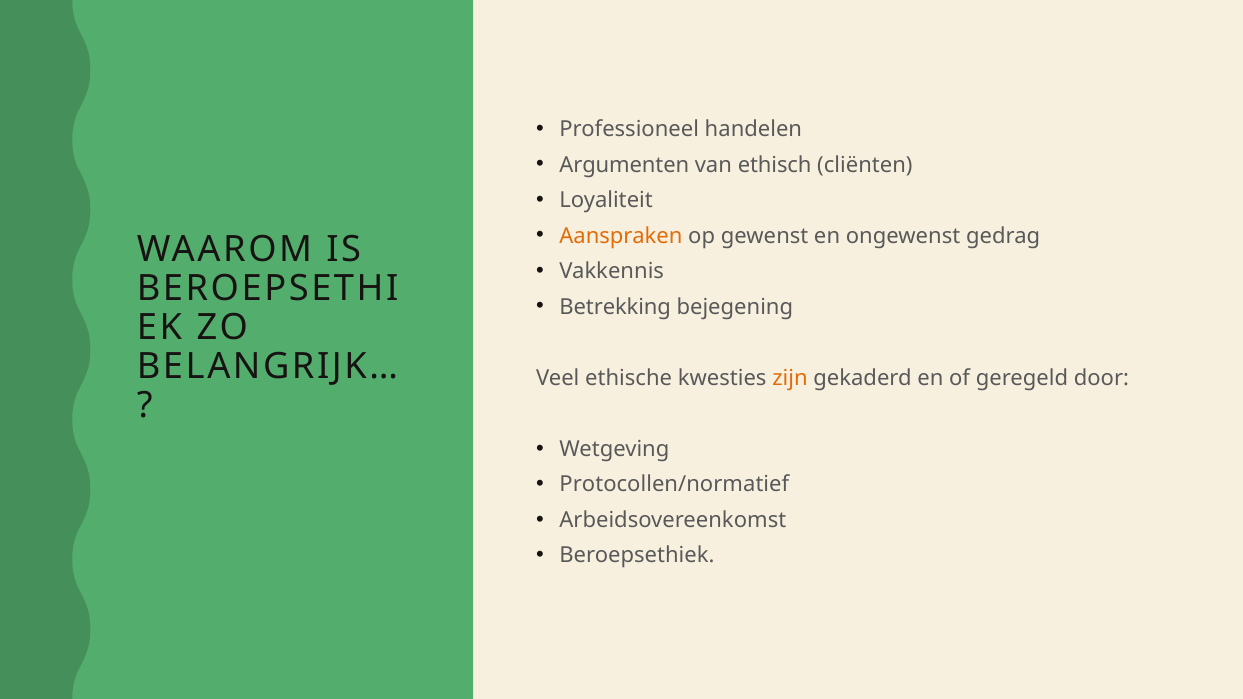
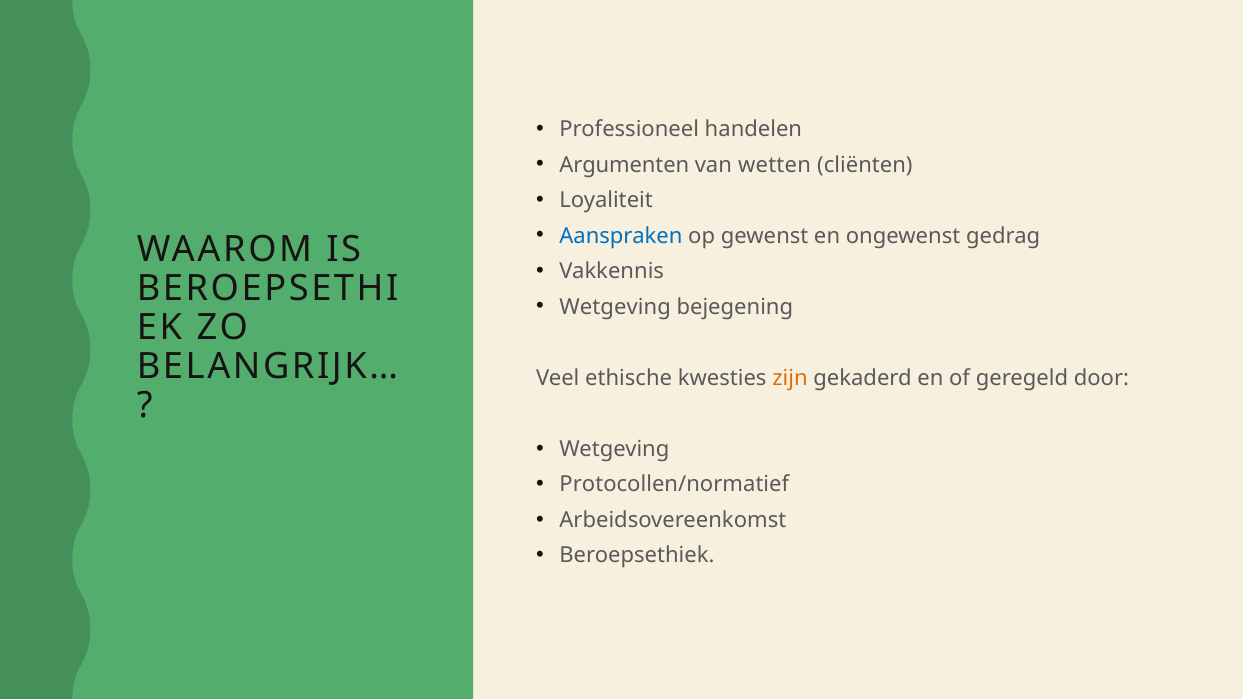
ethisch: ethisch -> wetten (775, 165)
Aanspraken colour: orange -> blue (621, 236)
Betrekking: Betrekking -> Wetgeving (615, 307)
